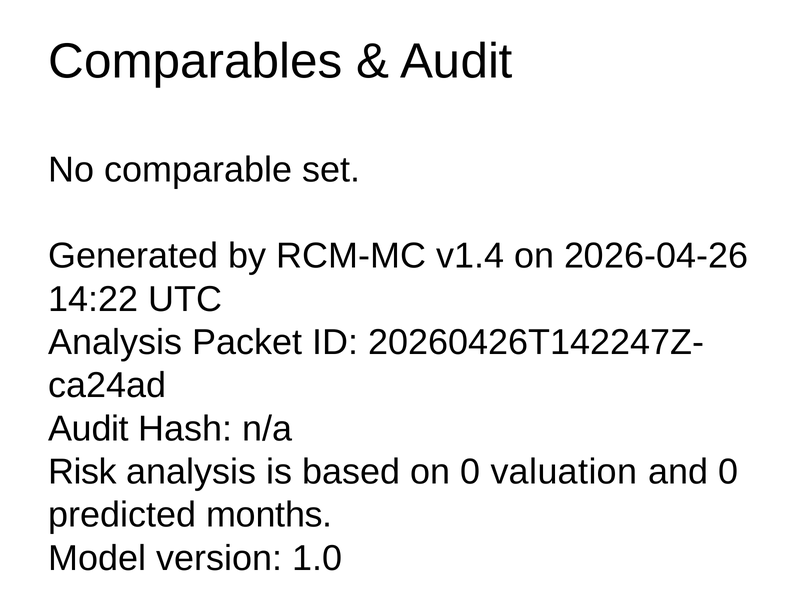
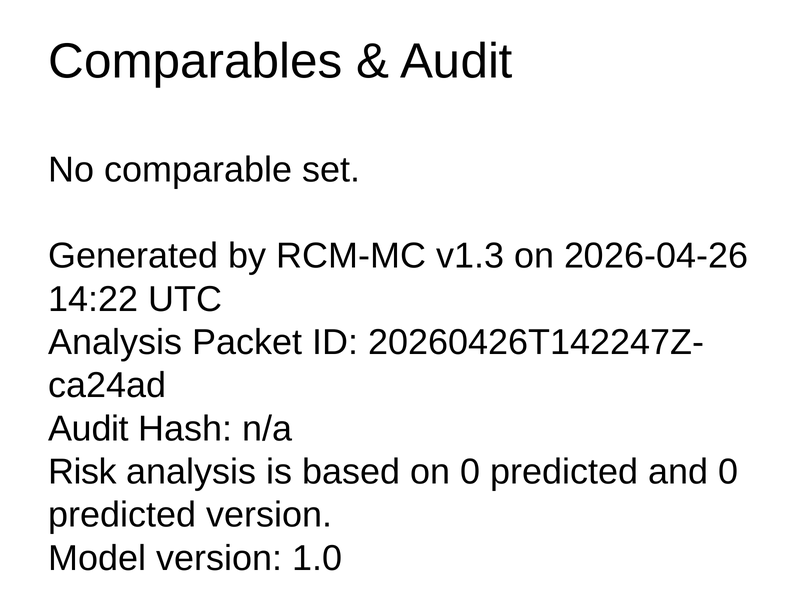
v1.4: v1.4 -> v1.3 (470, 256)
on 0 valuation: valuation -> predicted (564, 472)
predicted months: months -> version (269, 515)
